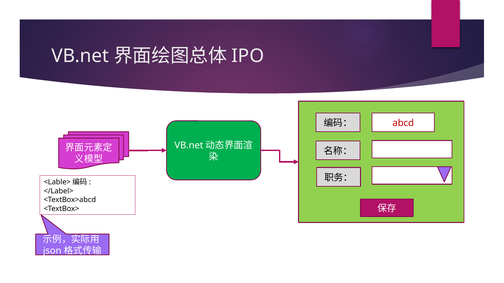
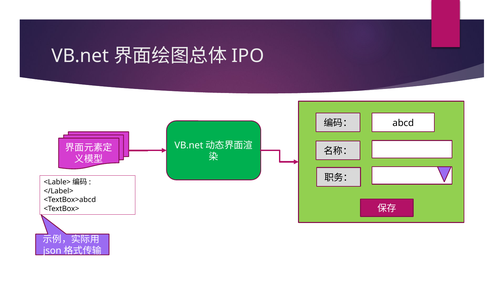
abcd colour: red -> black (403, 123)
